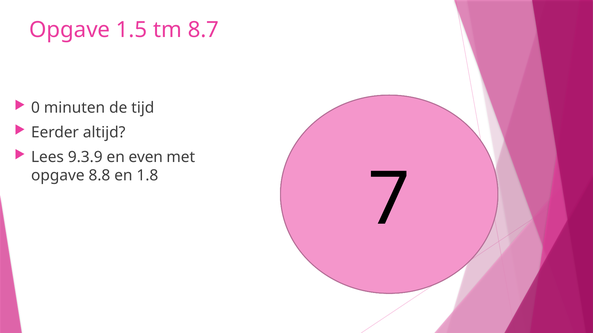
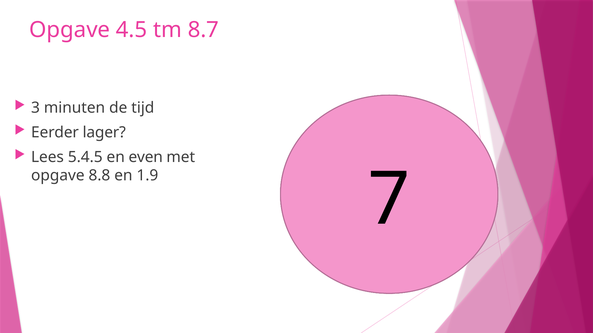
1.5: 1.5 -> 4.5 (132, 30)
0: 0 -> 3 (35, 108)
altijd: altijd -> lager (104, 133)
9.3.9: 9.3.9 -> 5.4.5 (85, 157)
1.8: 1.8 -> 1.9 (147, 176)
